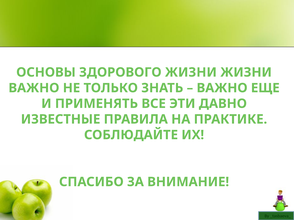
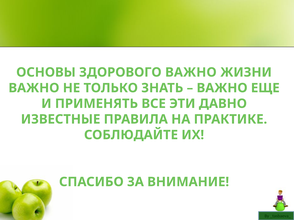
ЗДОРОВОГО ЖИЗНИ: ЖИЗНИ -> ВАЖНО (191, 72)
